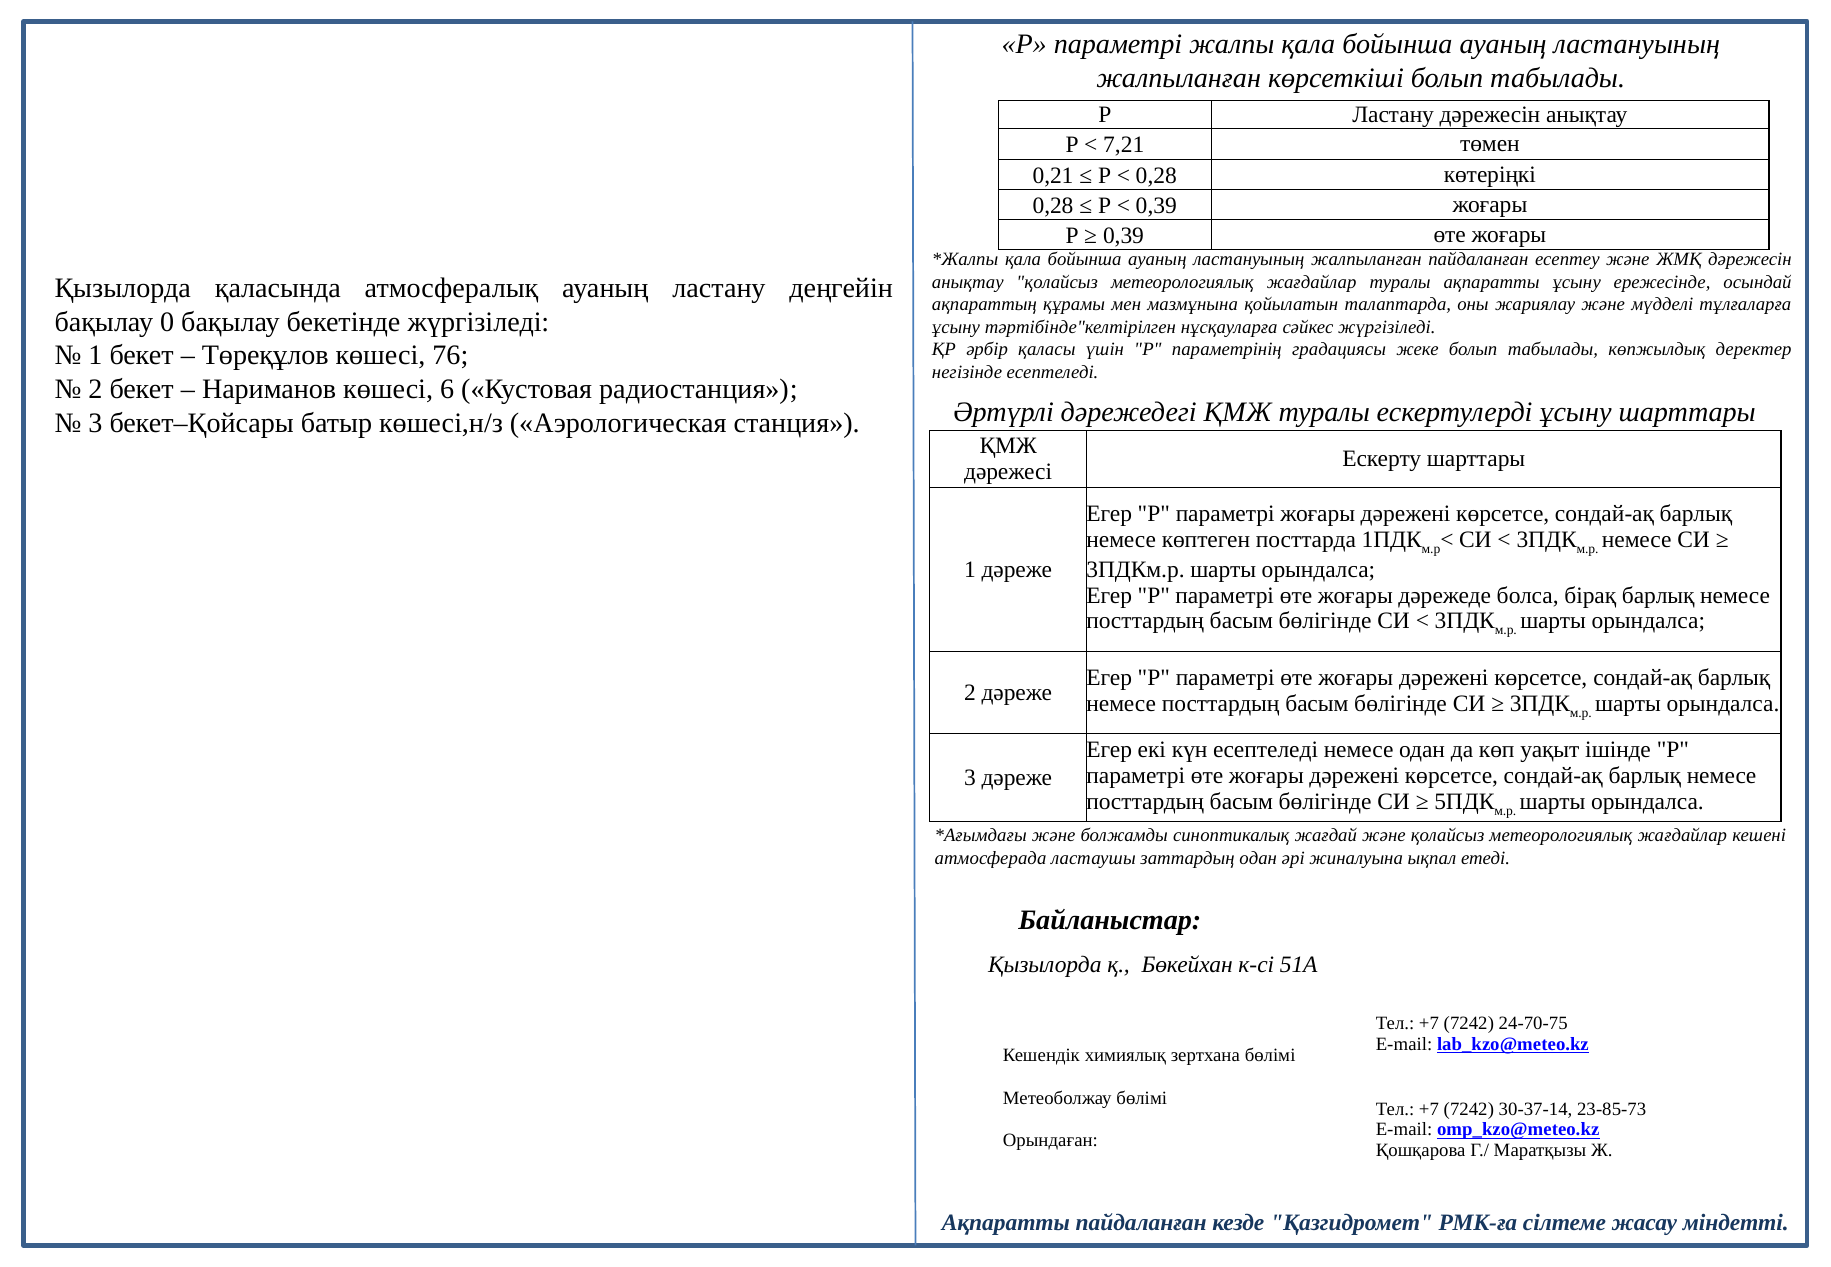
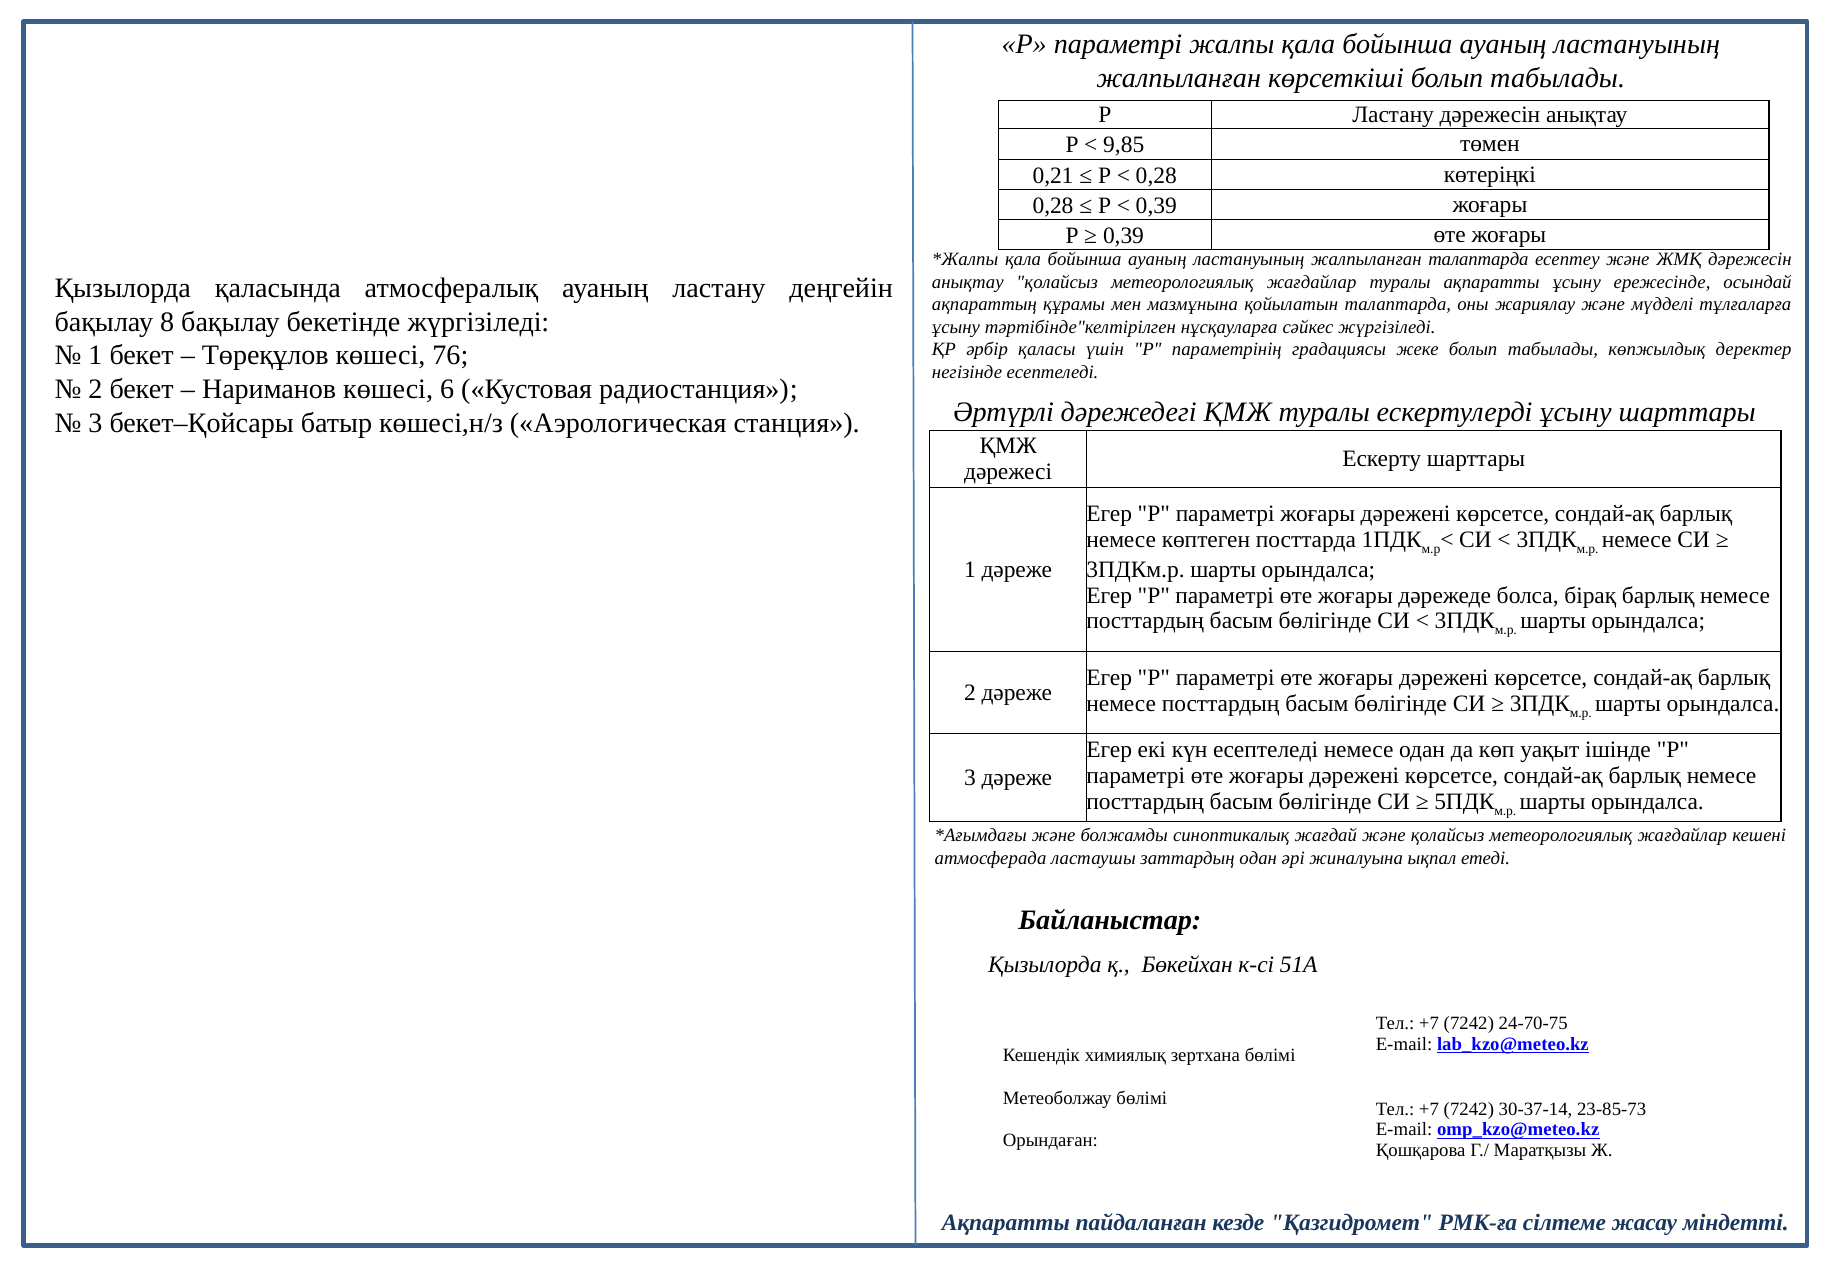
7,21: 7,21 -> 9,85 (1124, 145)
жалпыланған пайдаланған: пайдаланған -> талаптарда (1478, 260)
0: 0 -> 8 (167, 322)
